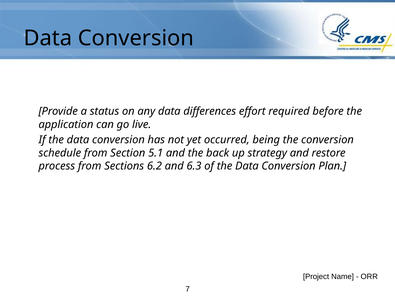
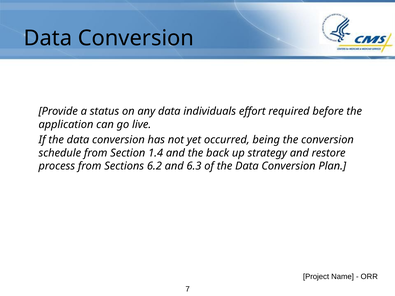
differences: differences -> individuals (210, 111)
5.1: 5.1 -> 1.4 (156, 153)
